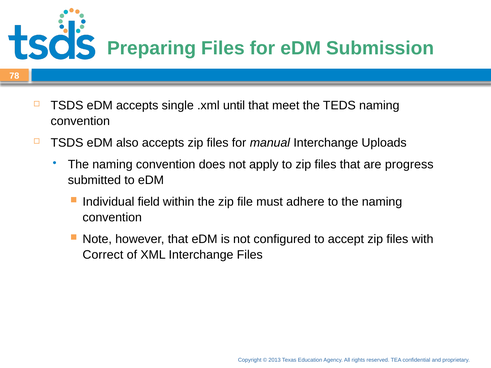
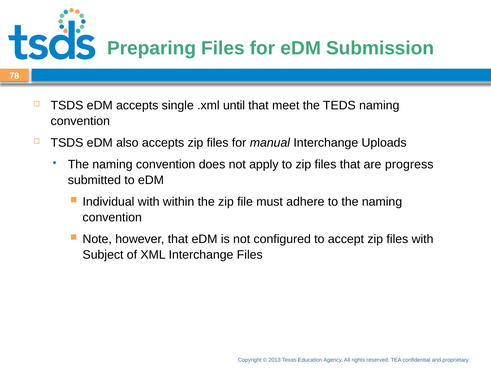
Individual field: field -> with (149, 202)
Correct: Correct -> Subject (103, 255)
